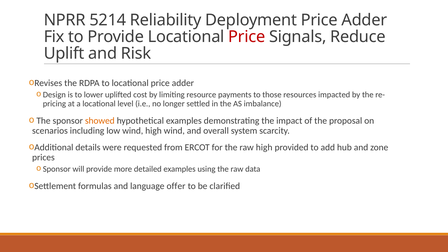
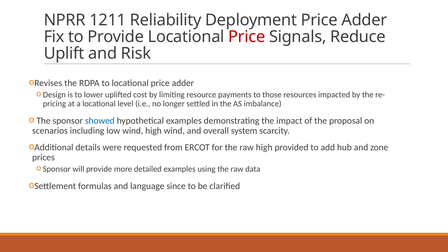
5214: 5214 -> 1211 (108, 20)
showed colour: orange -> blue (100, 121)
offer: offer -> since (176, 186)
